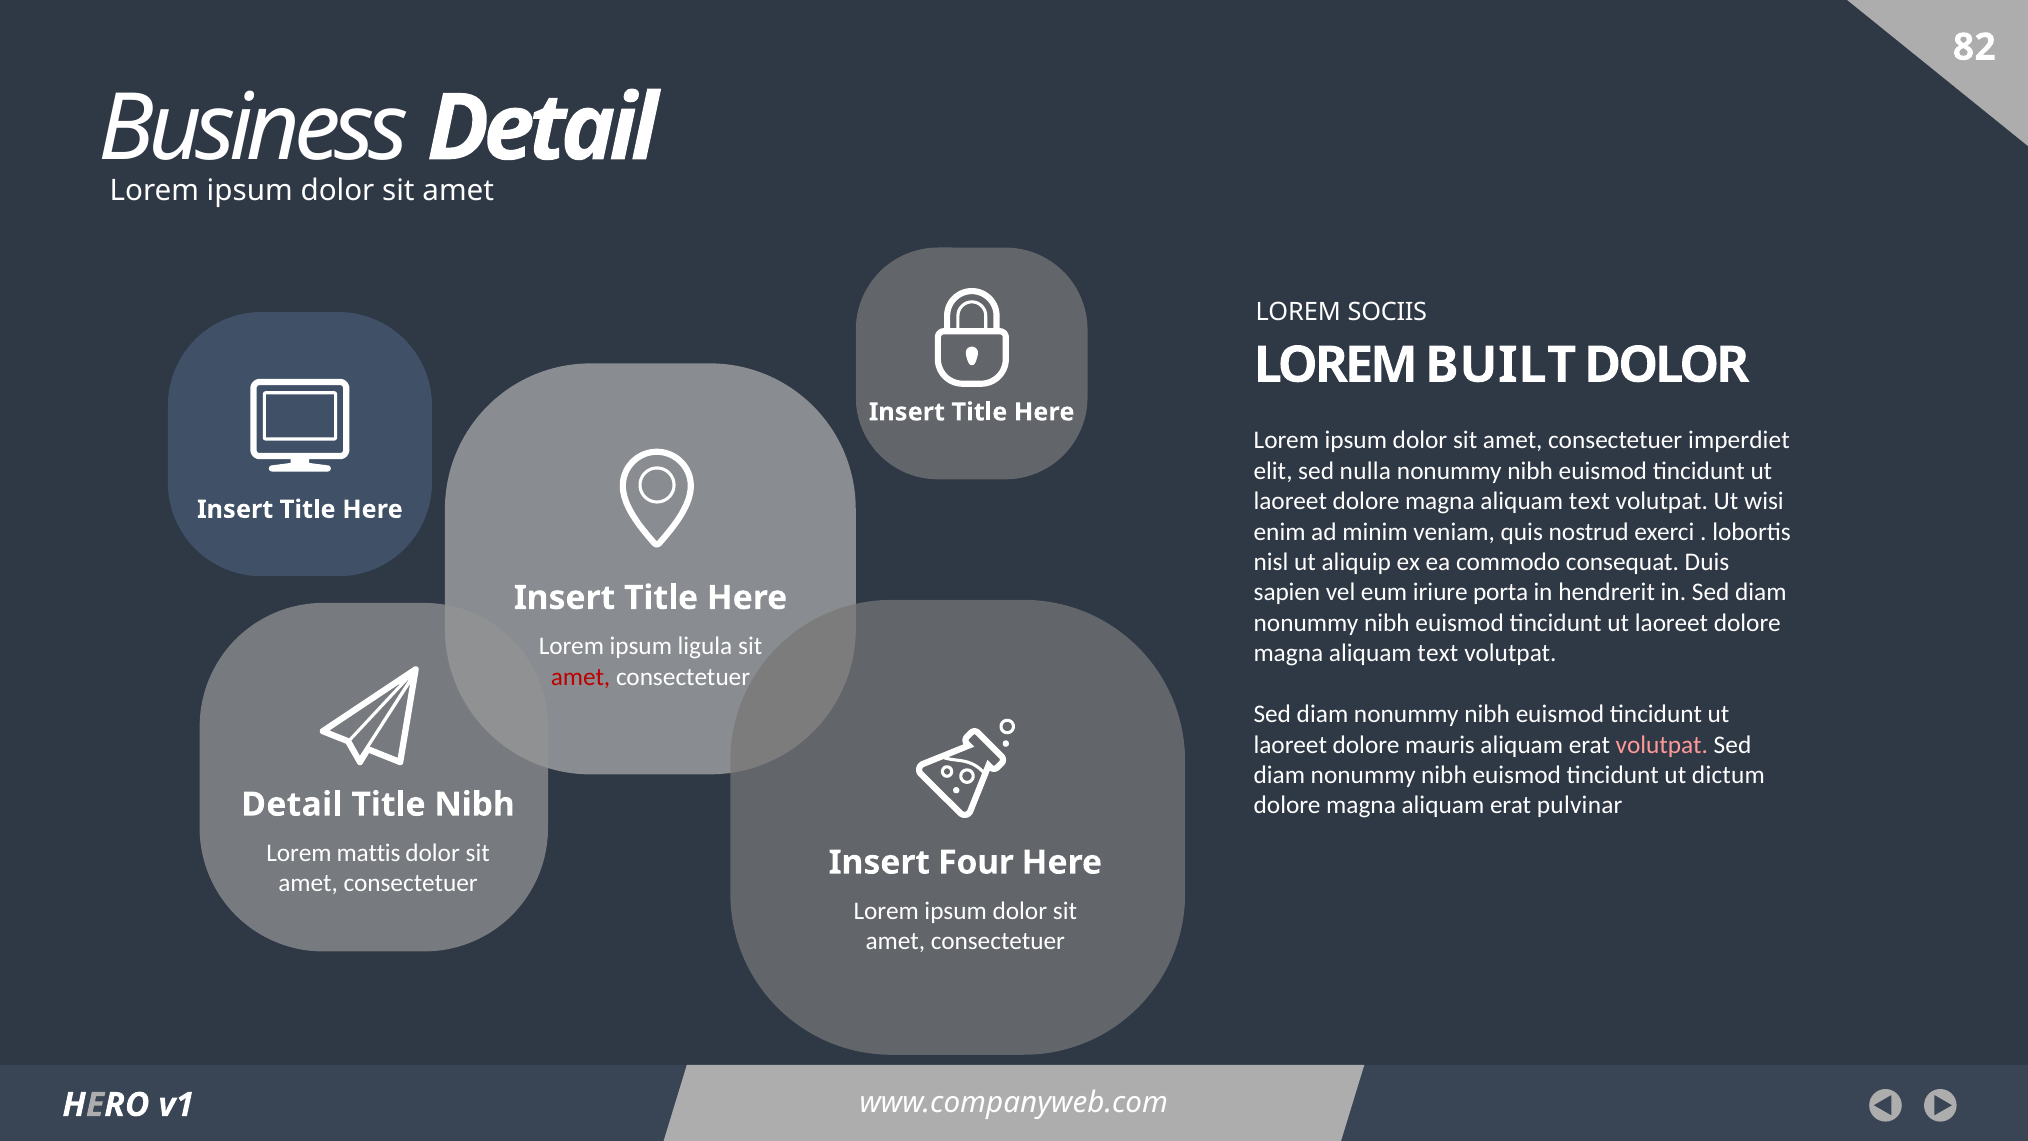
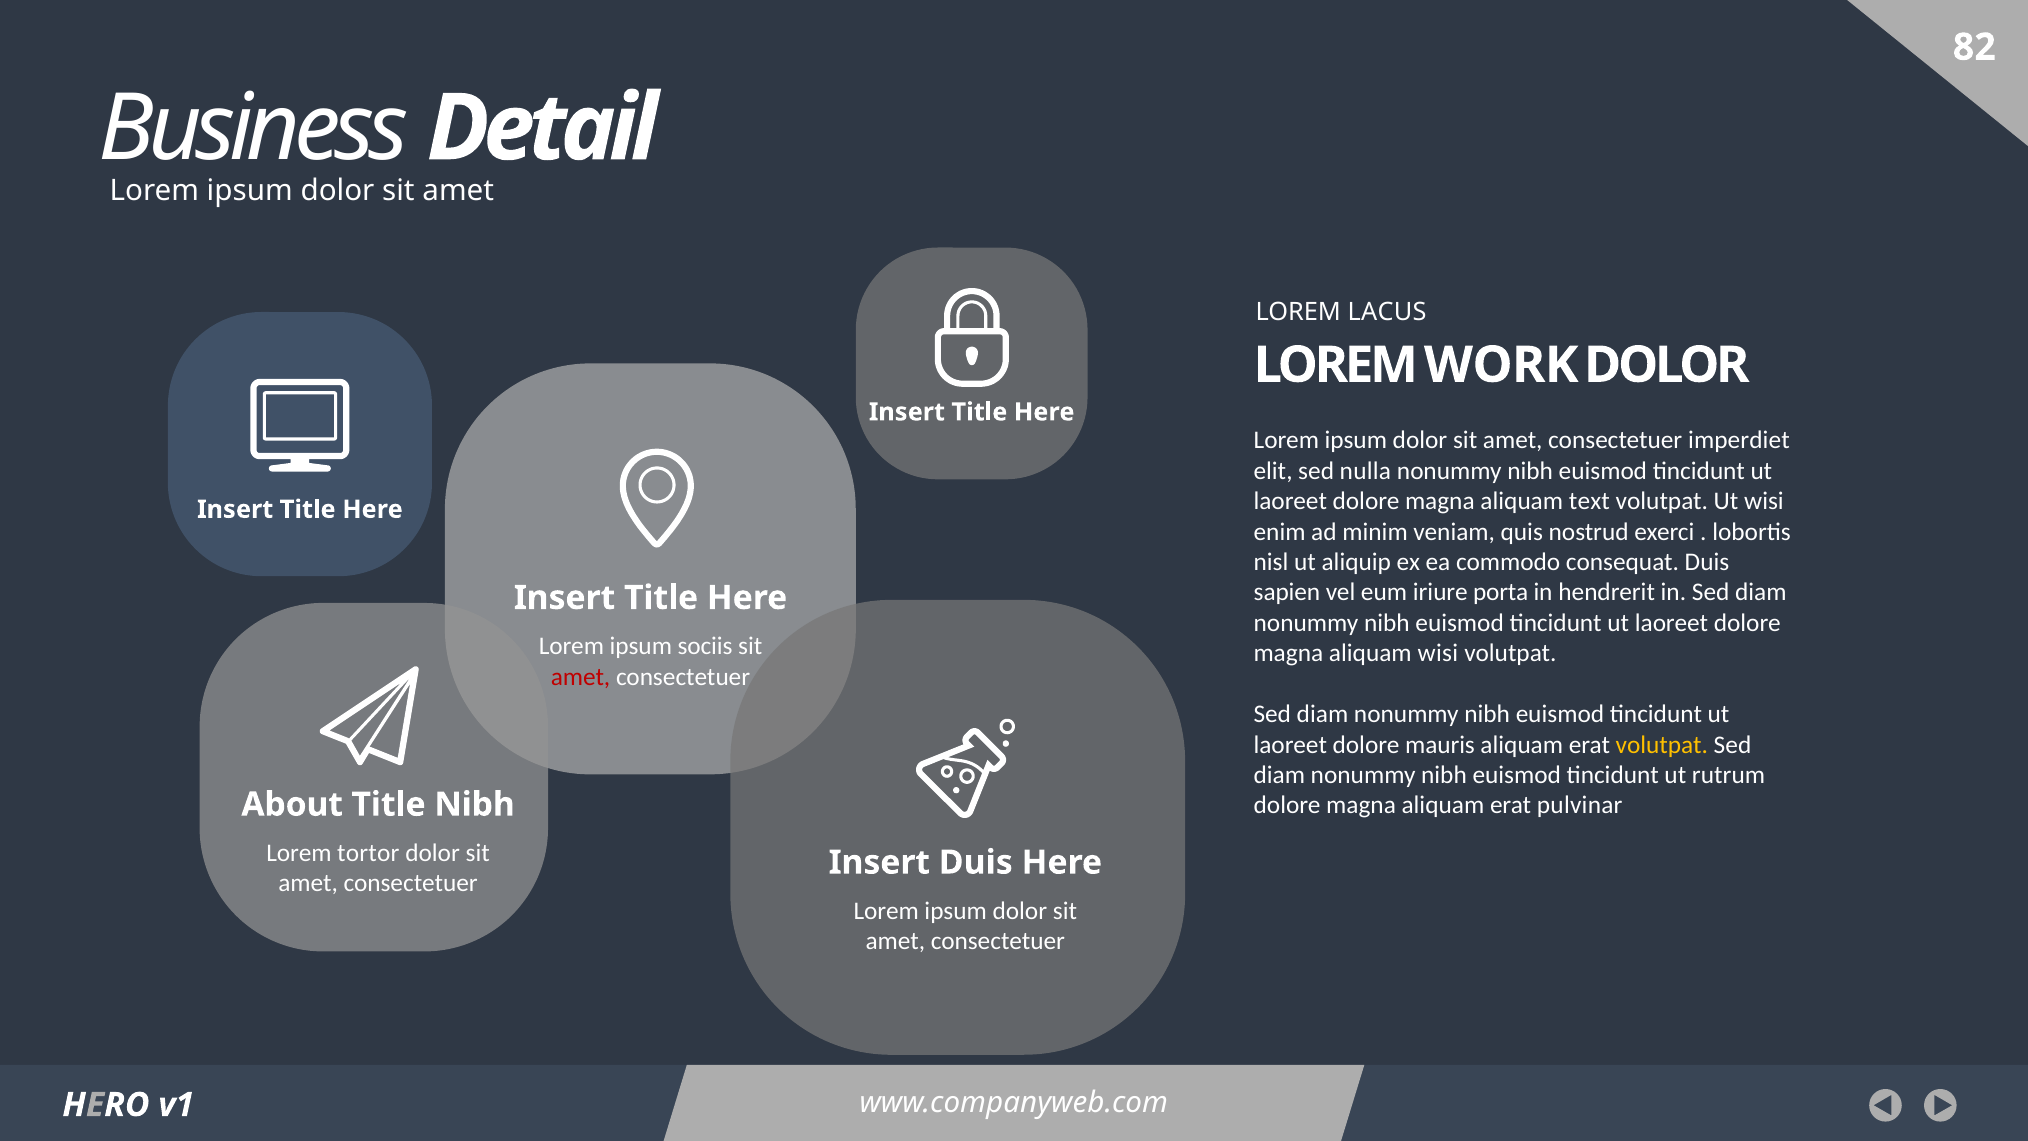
SOCIIS: SOCIIS -> LACUS (1387, 312)
BUILT: BUILT -> WORK (1501, 365)
ligula: ligula -> sociis (705, 646)
text: text -> wisi (1438, 653)
volutpat colour: pink -> yellow (1662, 745)
dictum: dictum -> rutrum (1729, 775)
Detail: Detail -> About (292, 804)
mattis: mattis -> tortor (368, 853)
Insert Four: Four -> Duis (976, 862)
